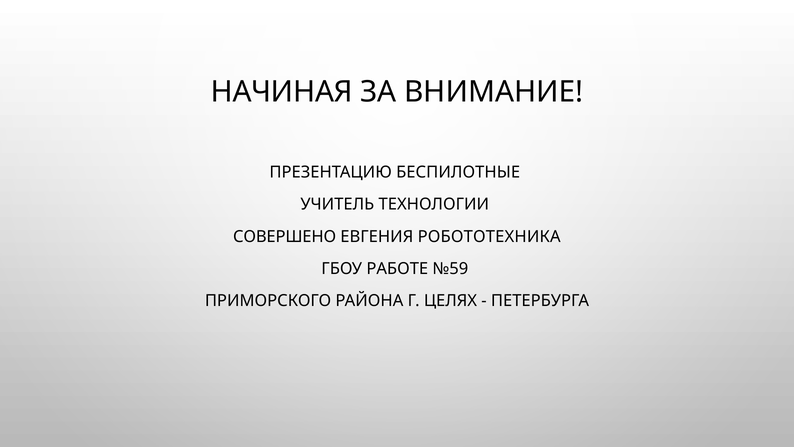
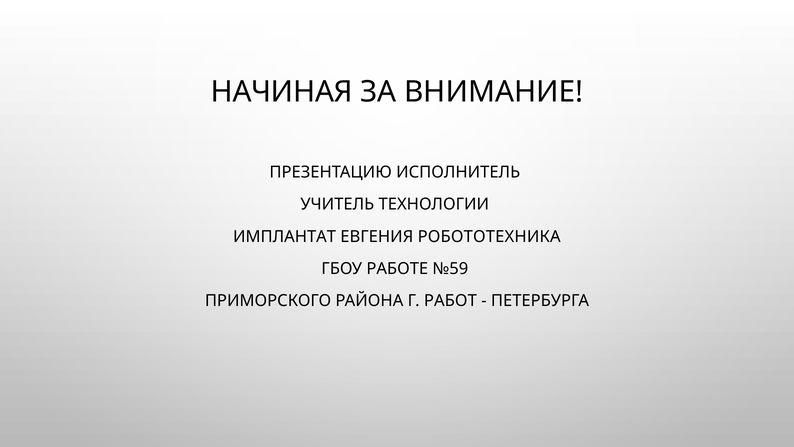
БЕСПИЛОТНЫЕ: БЕСПИЛОТНЫЕ -> ИСПОЛНИТЕЛЬ (458, 172)
СОВЕРШЕНО: СОВЕРШЕНО -> ИМПЛАНТАТ (285, 236)
ЦЕЛЯХ: ЦЕЛЯХ -> РАБОТ (450, 301)
